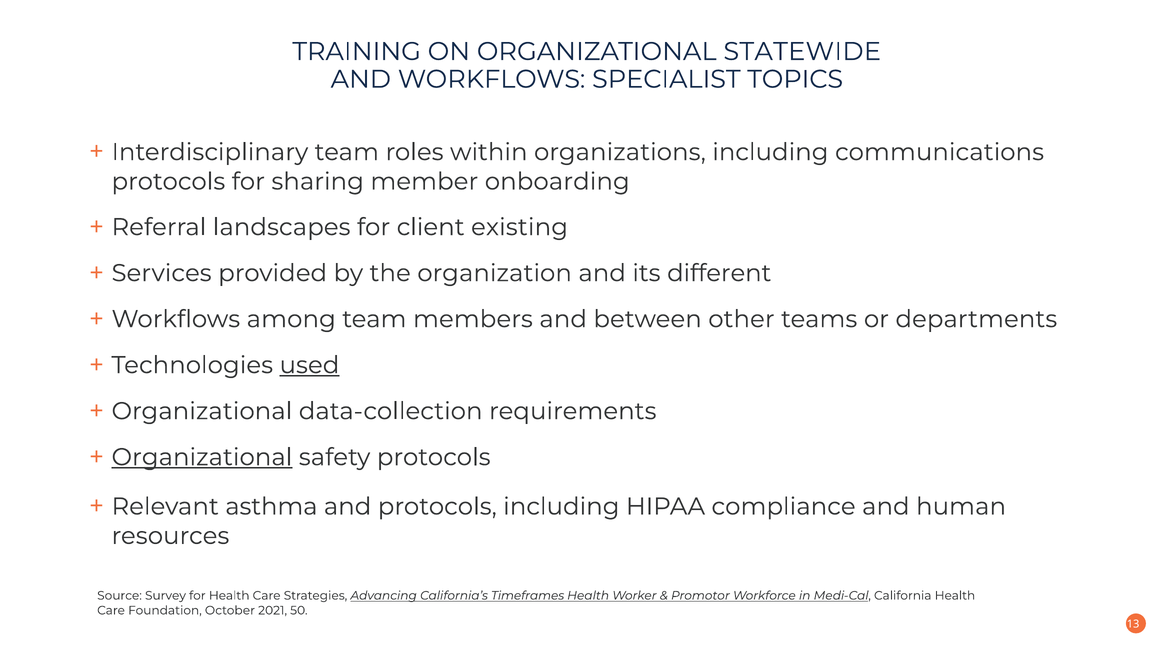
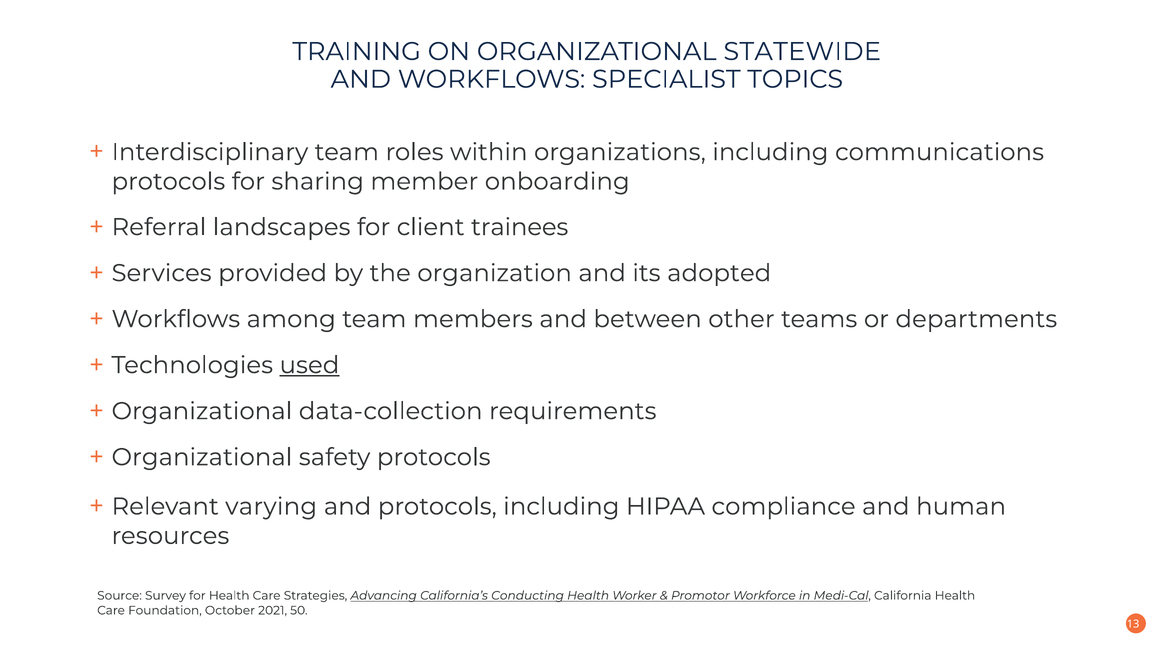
existing: existing -> trainees (520, 227)
different: different -> adopted (719, 273)
Organizational underline: present -> none (202, 457)
asthma: asthma -> varying (271, 507)
Timeframes: Timeframes -> Conducting (528, 596)
